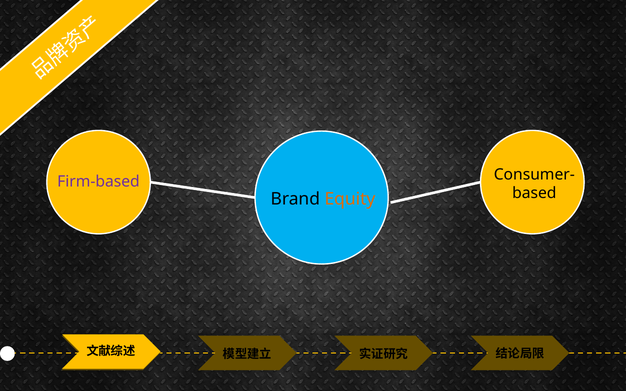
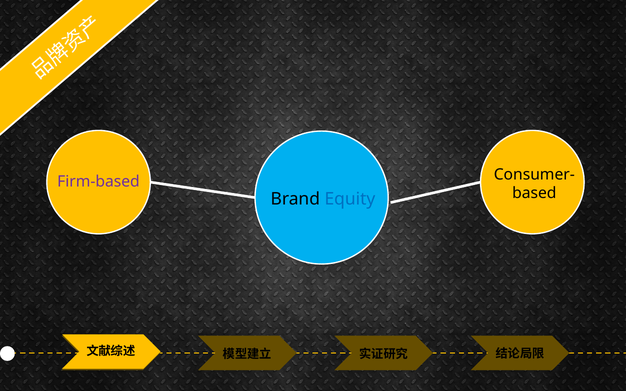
Equity colour: orange -> blue (350, 199)
